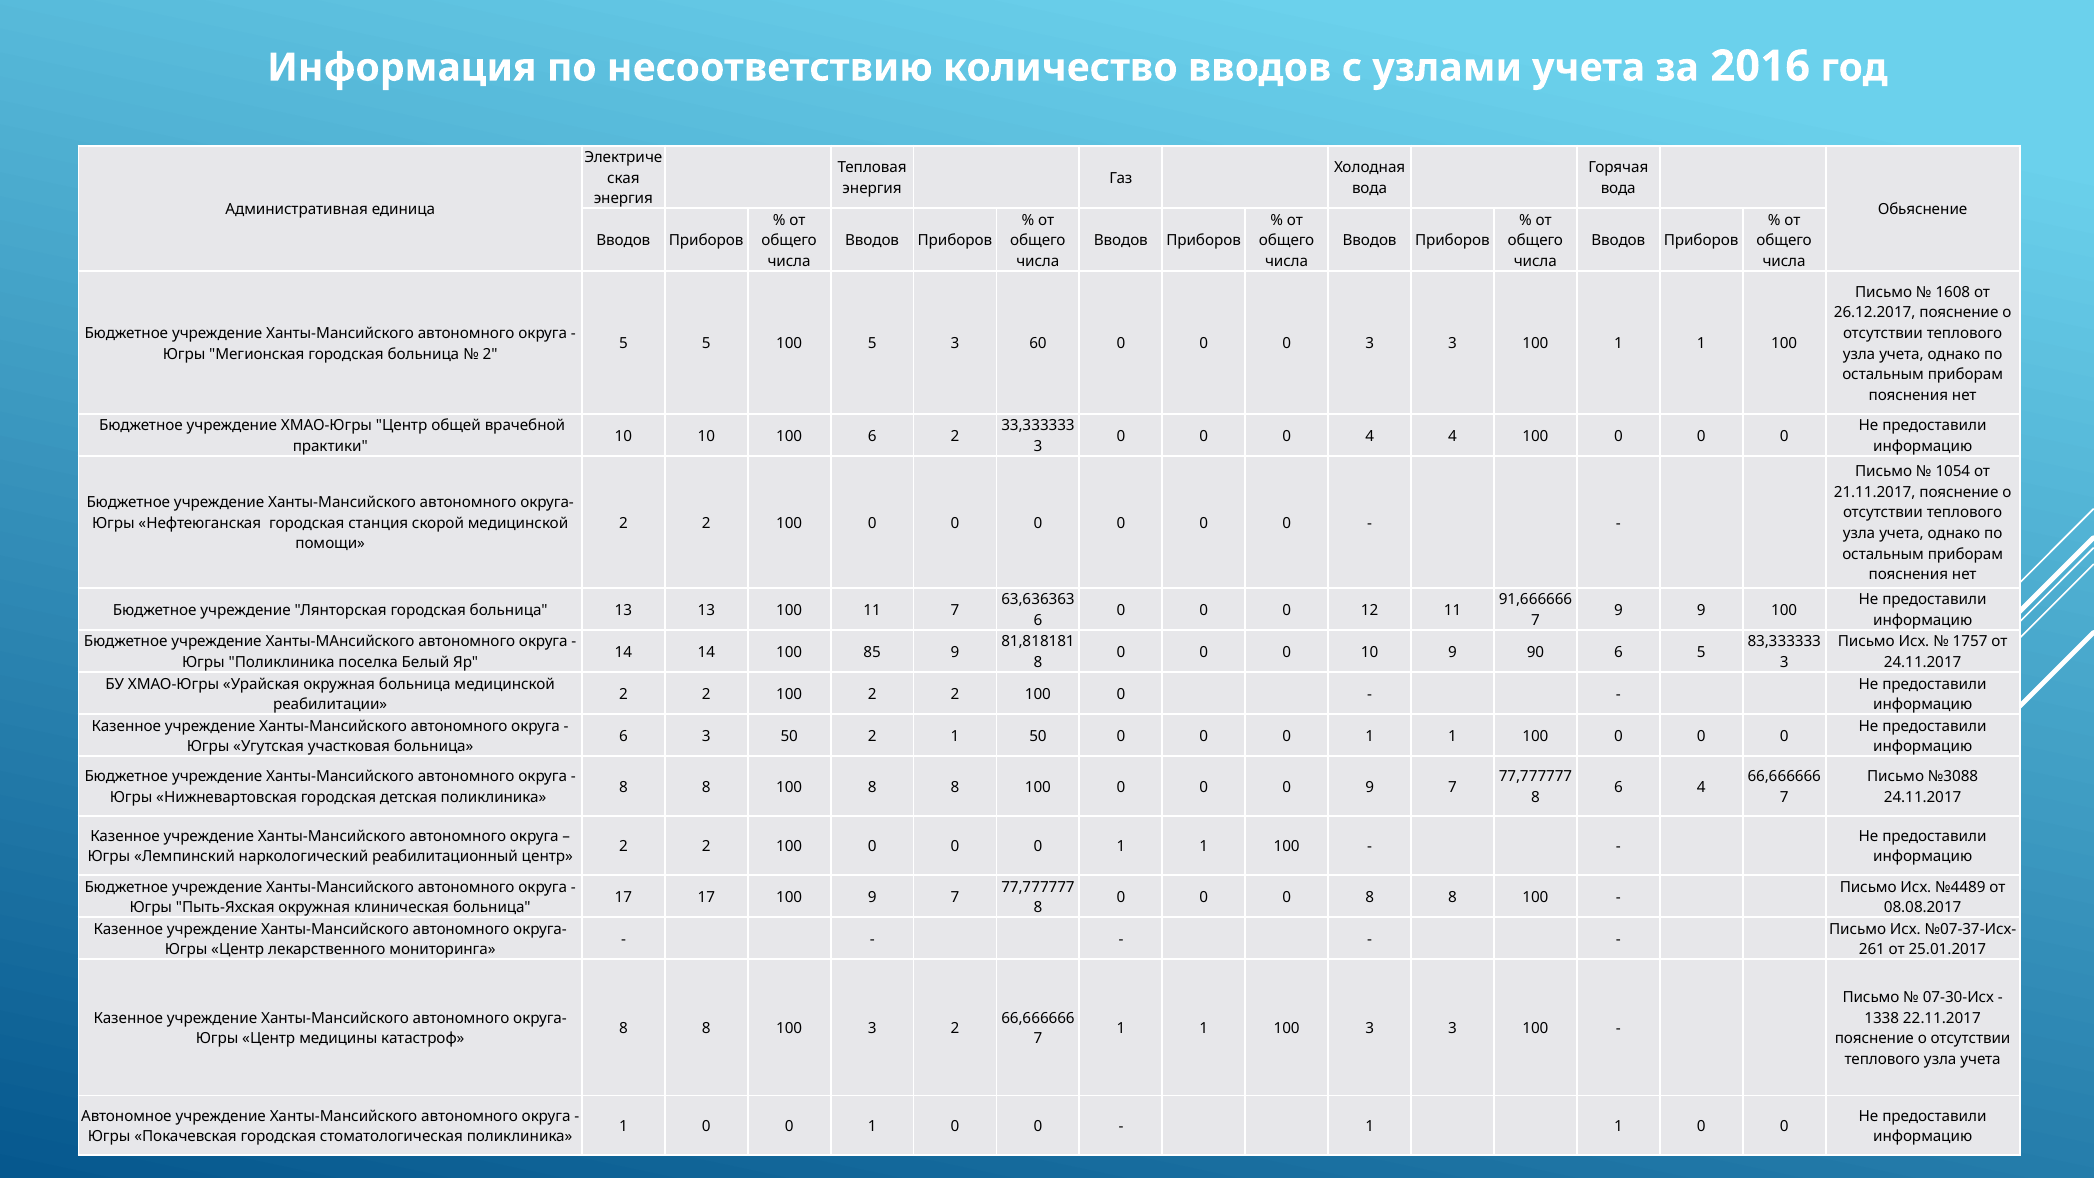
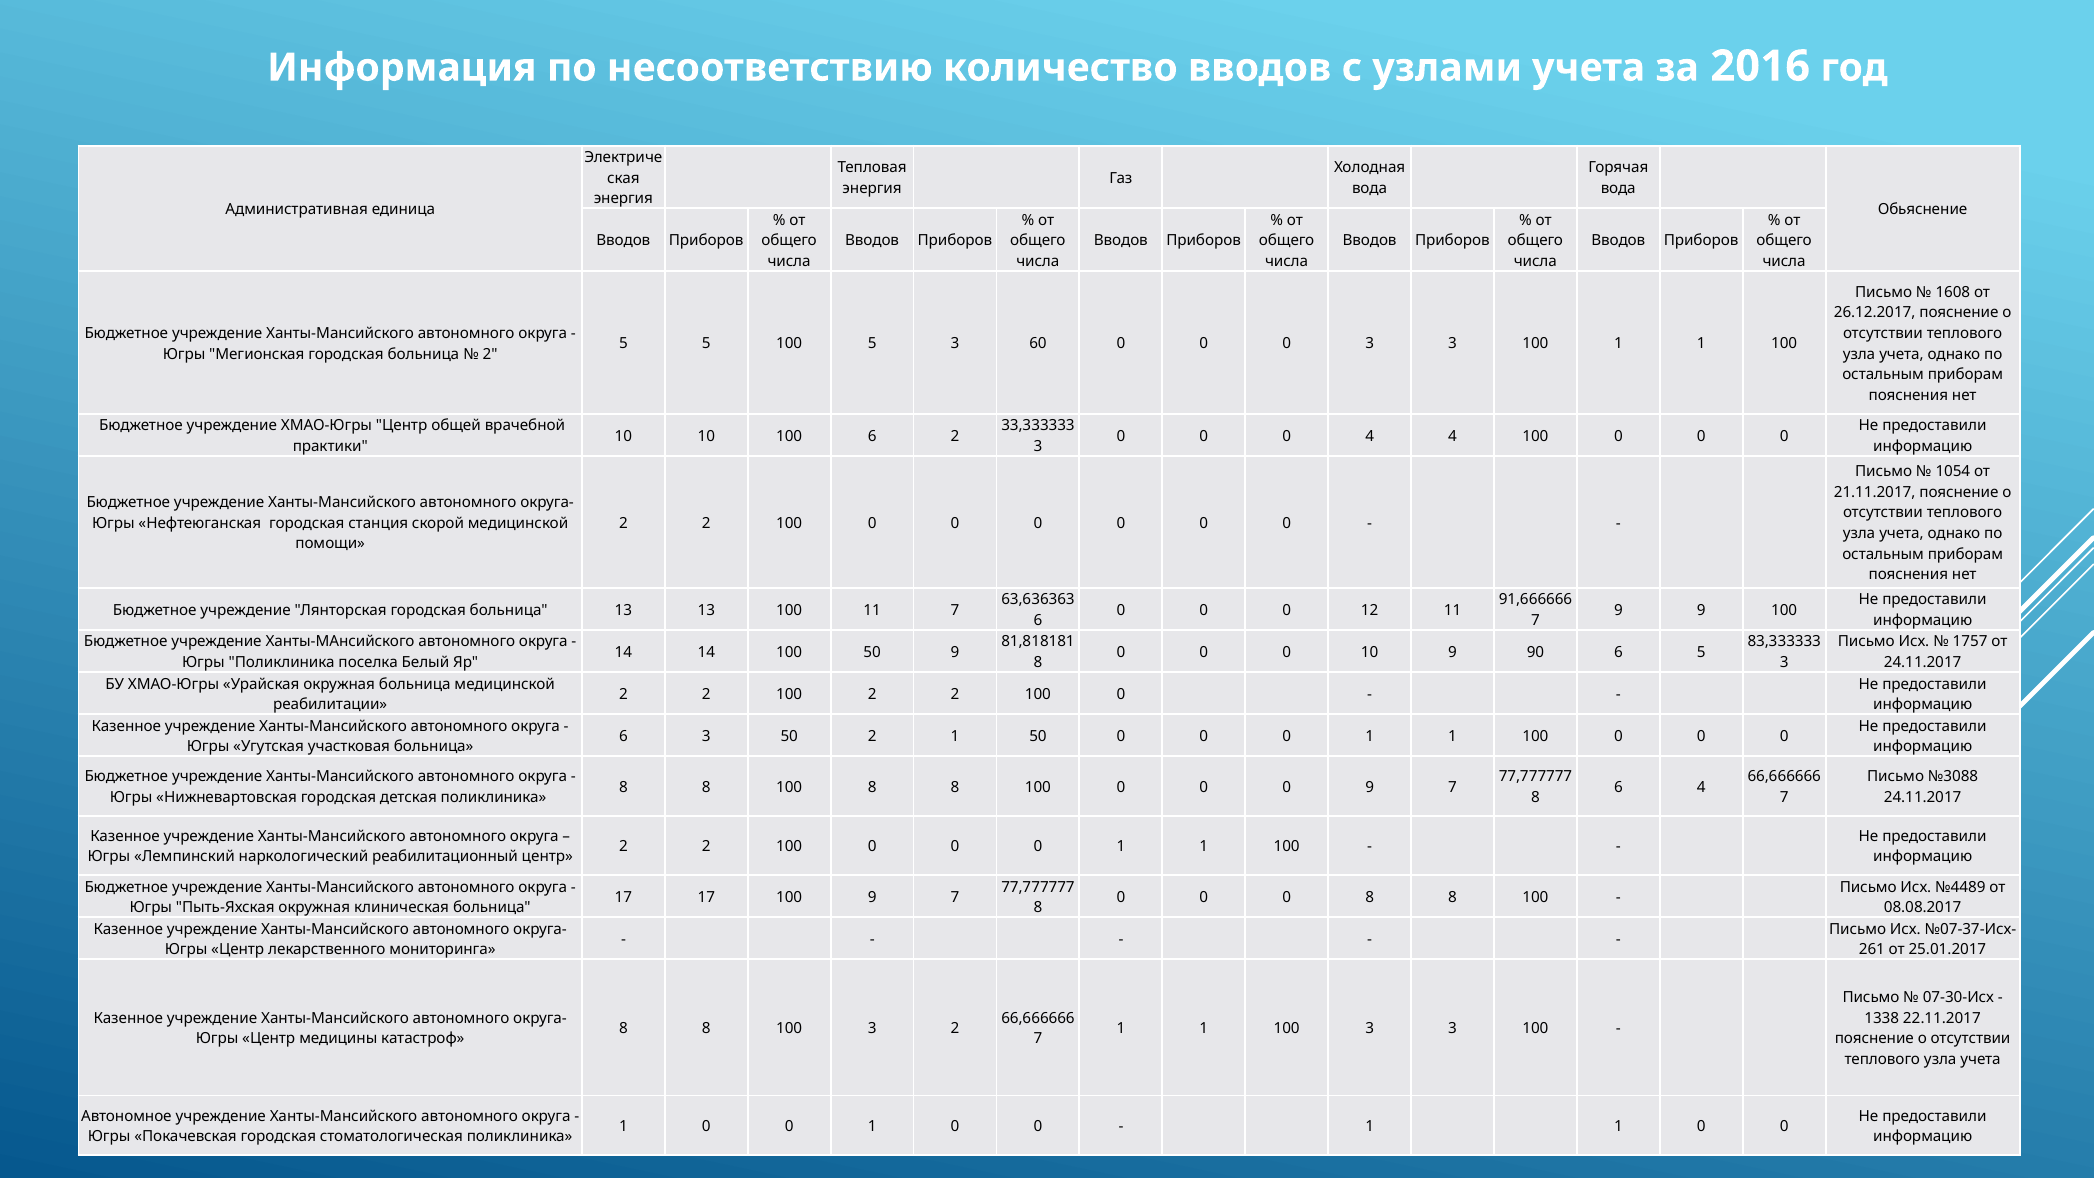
100 85: 85 -> 50 (872, 652)
